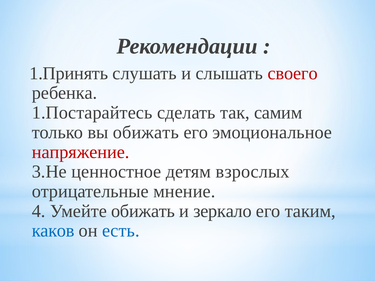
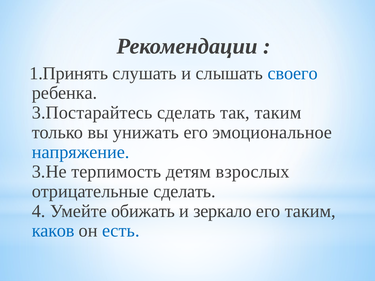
своего colour: red -> blue (293, 73)
1.Постарайтесь: 1.Постарайтесь -> 3.Постарайтесь (92, 113)
так самим: самим -> таким (278, 113)
вы обижать: обижать -> унижать (146, 132)
напряжение colour: red -> blue (81, 152)
ценностное: ценностное -> терпимость (116, 172)
отрицательные мнение: мнение -> сделать (185, 192)
